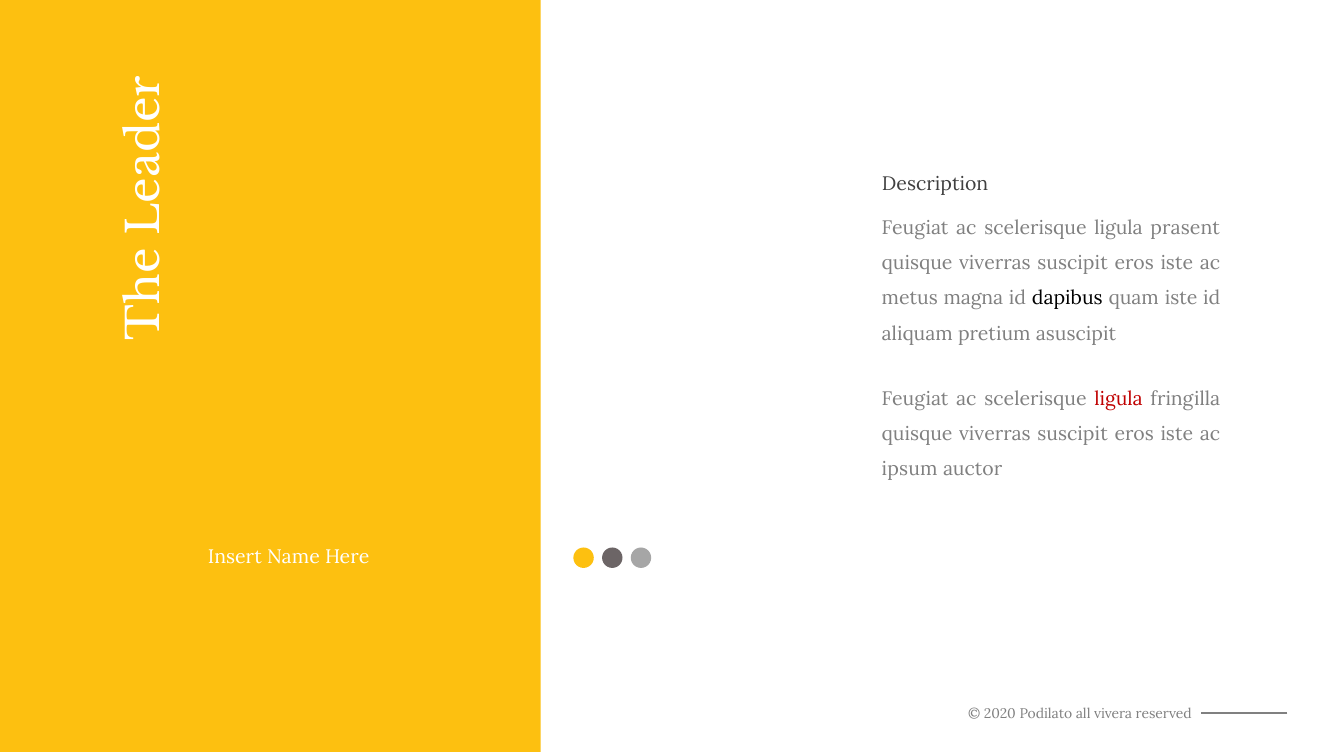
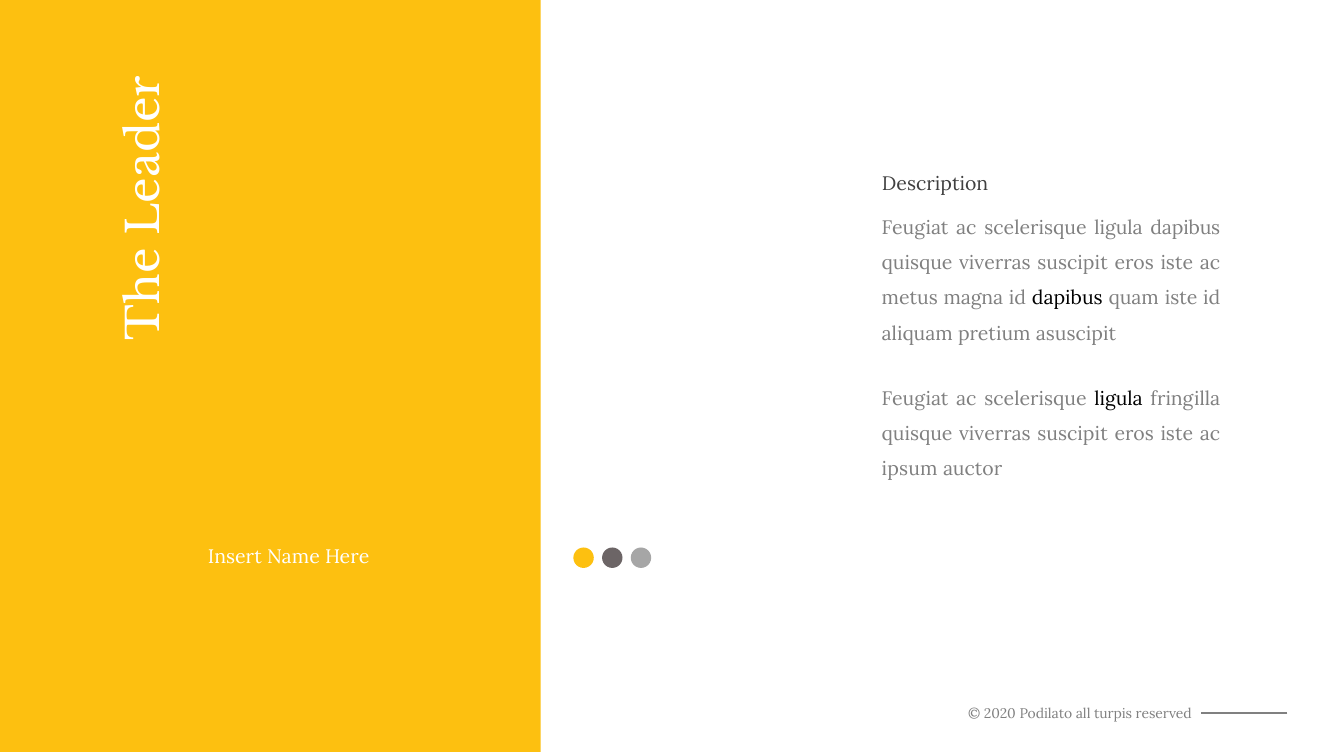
ligula prasent: prasent -> dapibus (1185, 228)
ligula colour: red -> black (1119, 399)
vivera: vivera -> turpis (1113, 713)
